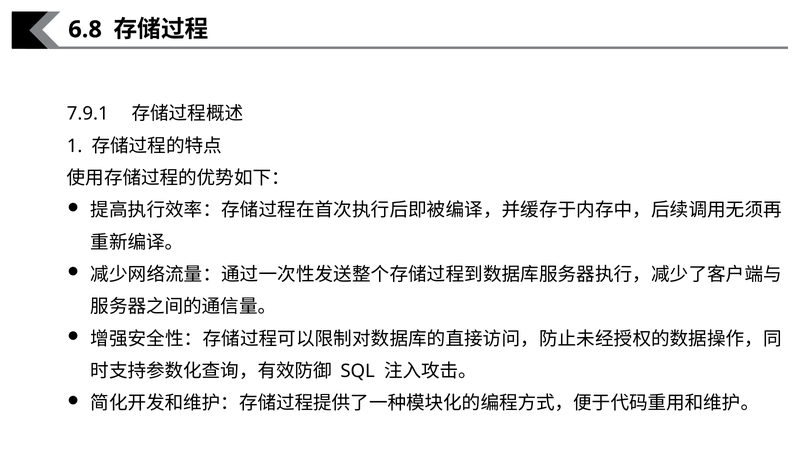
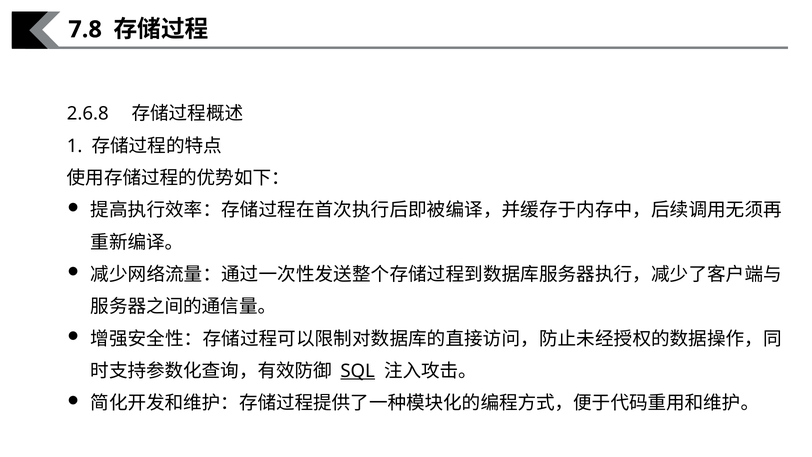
6.8: 6.8 -> 7.8 (85, 29)
7.9.1: 7.9.1 -> 2.6.8 (88, 114)
SQL underline: none -> present (358, 371)
